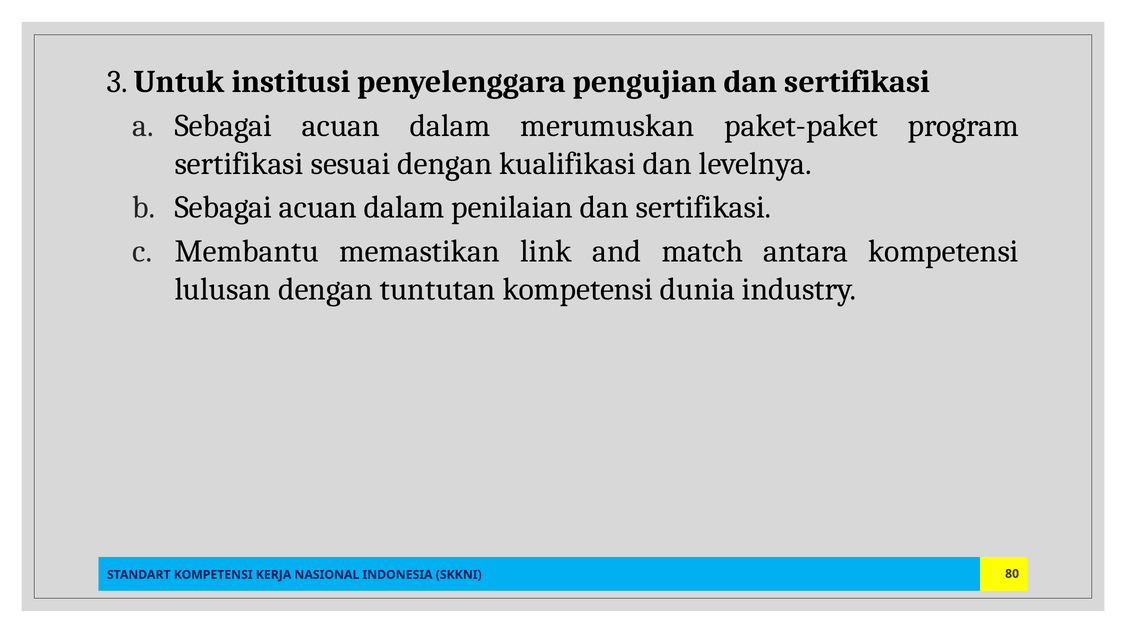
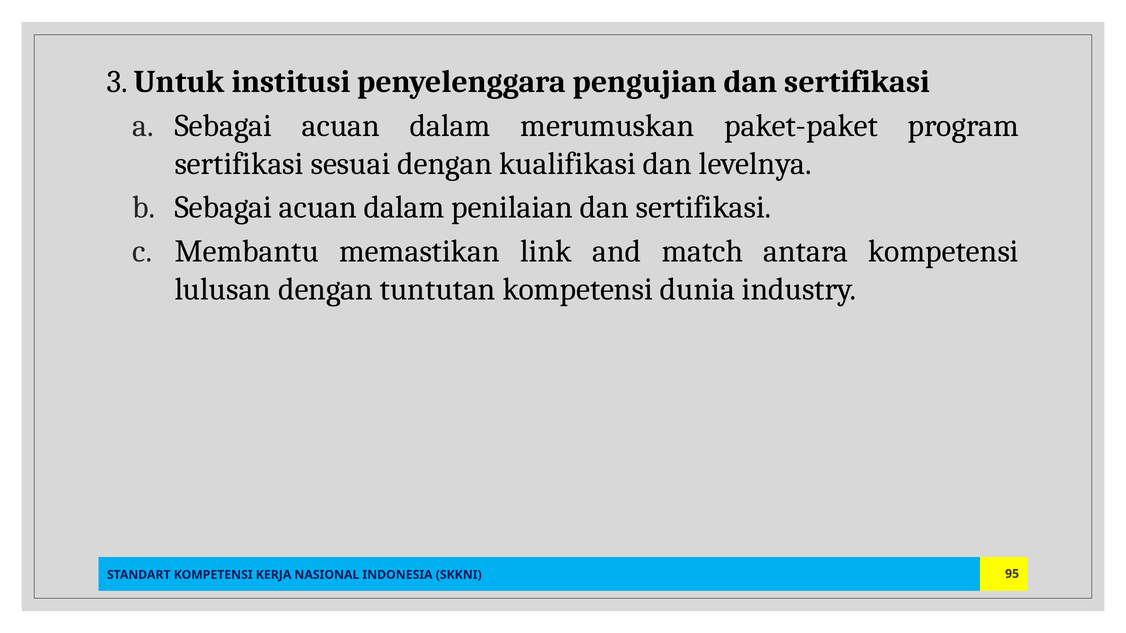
80: 80 -> 95 (1012, 574)
